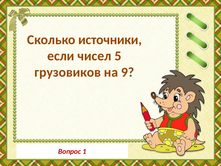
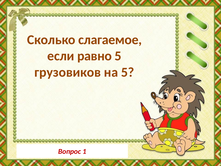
источники: источники -> слагаемое (110, 40)
чисел: чисел -> равно (94, 56)
на 9: 9 -> 5 (128, 72)
